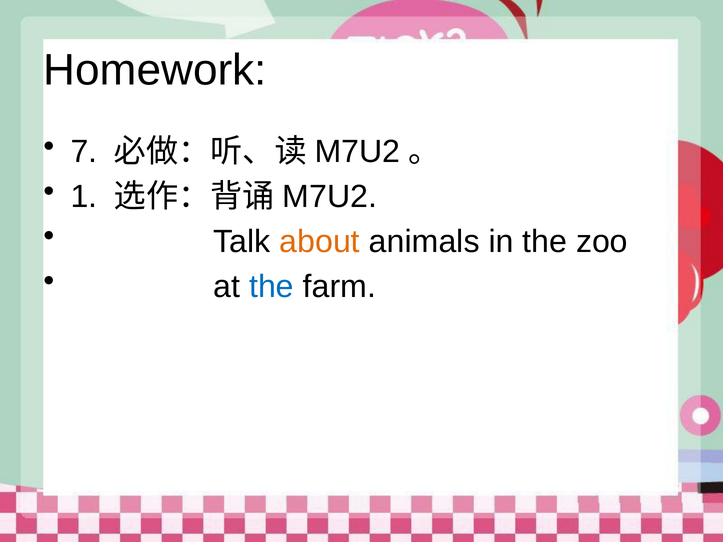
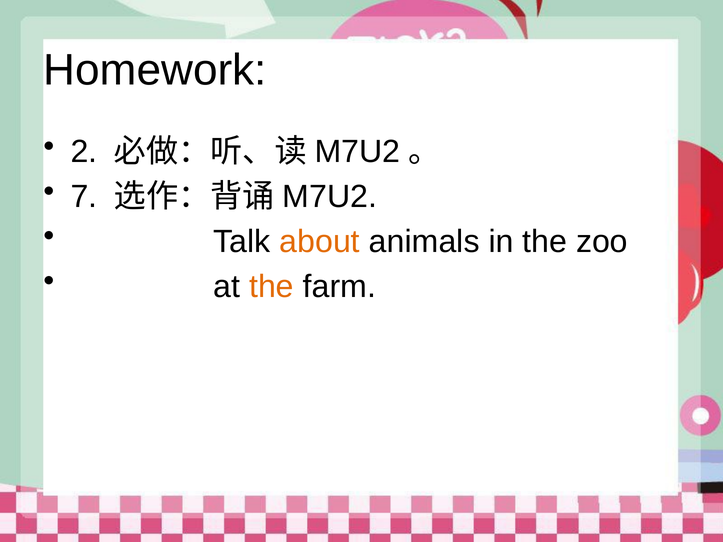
7: 7 -> 2 (84, 152)
1: 1 -> 7 (84, 197)
the colour: blue -> orange (271, 287)
